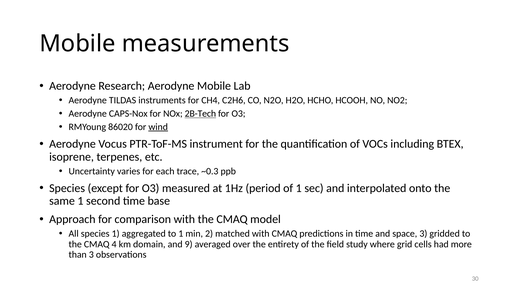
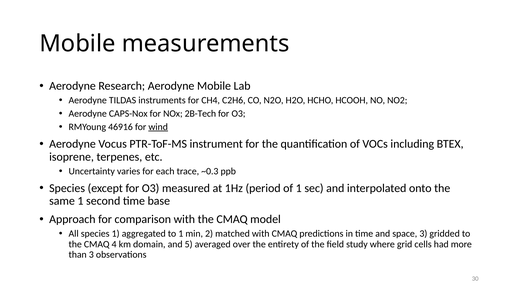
2B-Tech underline: present -> none (200, 113)
86020: 86020 -> 46916 (121, 127)
9: 9 -> 5 (189, 244)
